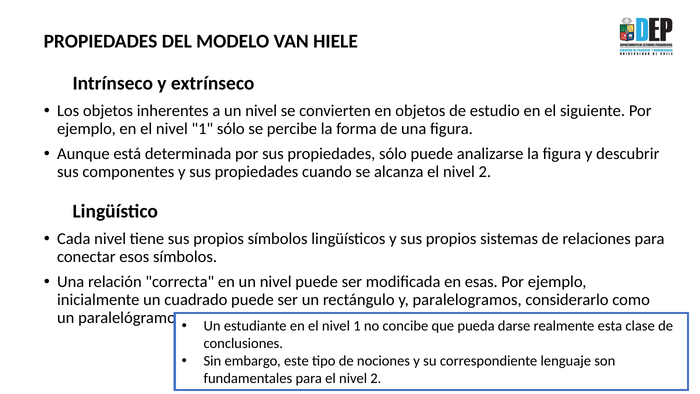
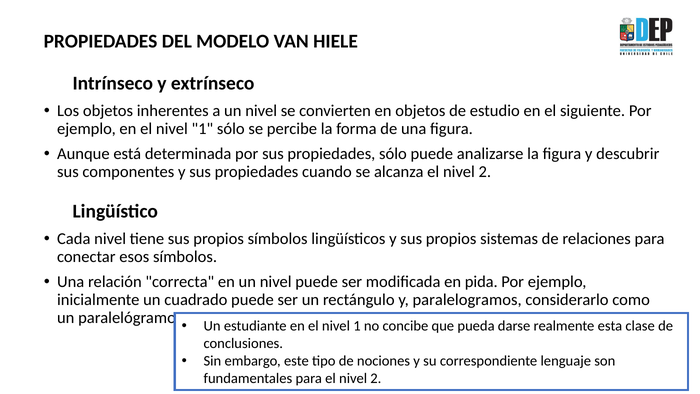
esas: esas -> pida (481, 282)
